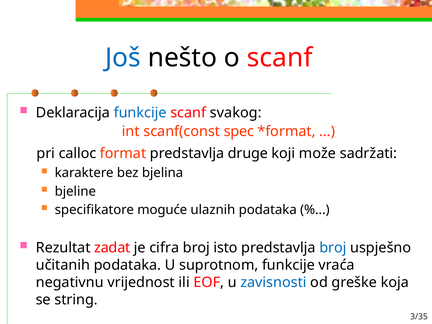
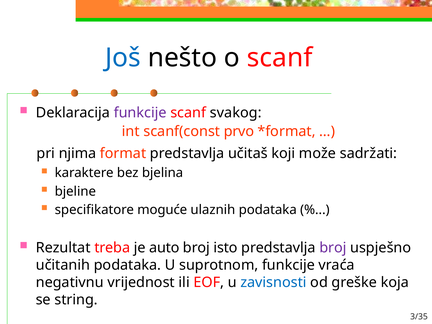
funkcije colour: blue -> purple (140, 113)
spec: spec -> prvo (239, 132)
calloc: calloc -> njima (78, 154)
druge: druge -> učitaš (248, 154)
zadat: zadat -> treba (112, 248)
cifra: cifra -> auto (164, 248)
broj colour: blue -> purple (333, 248)
